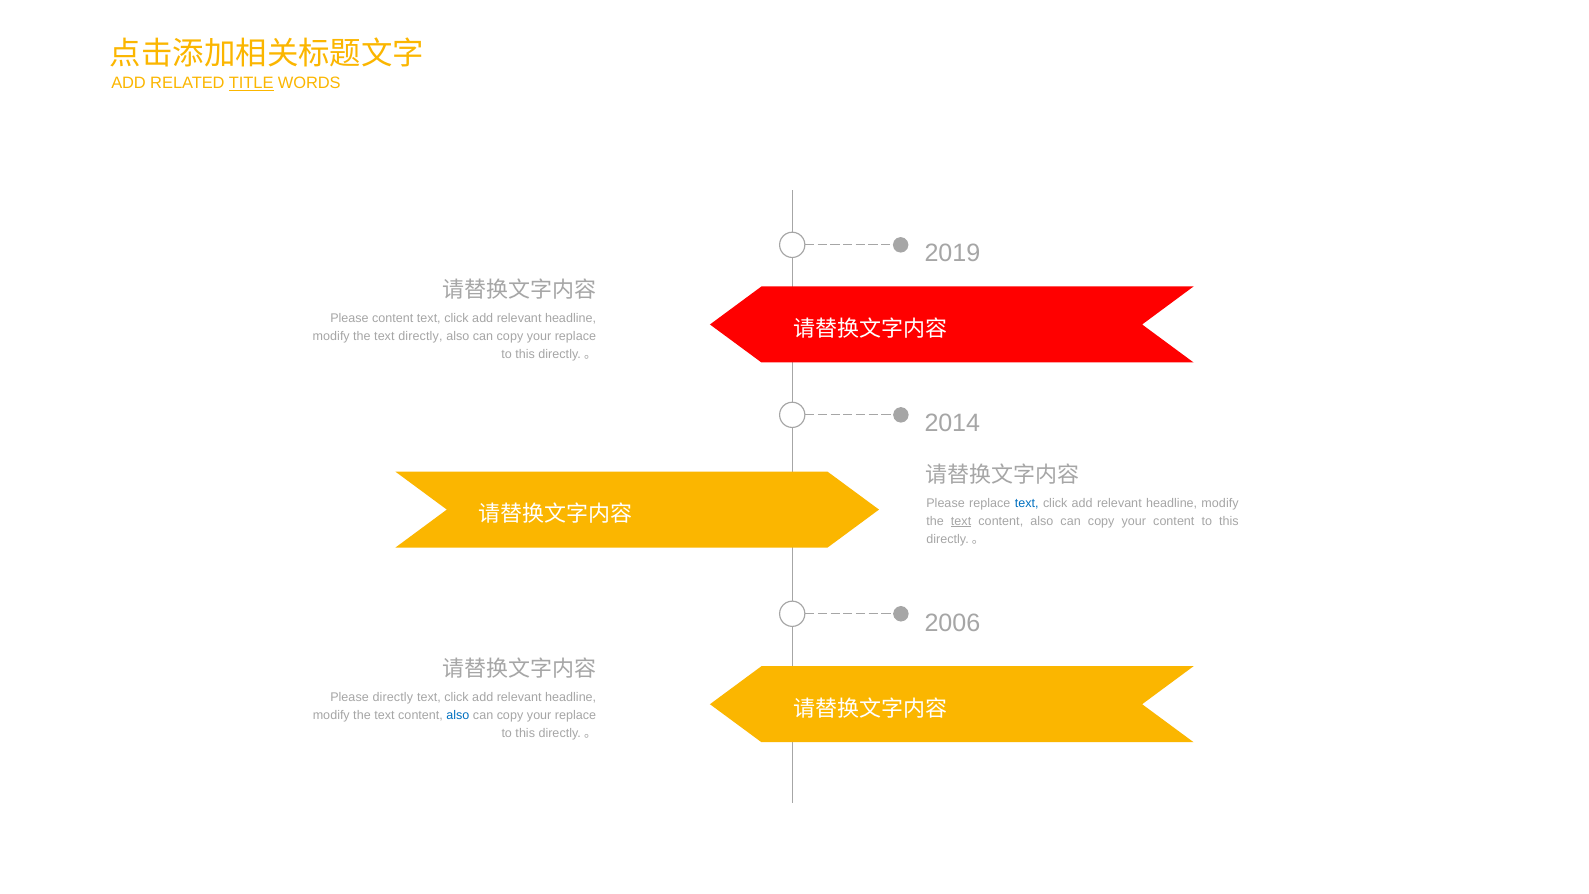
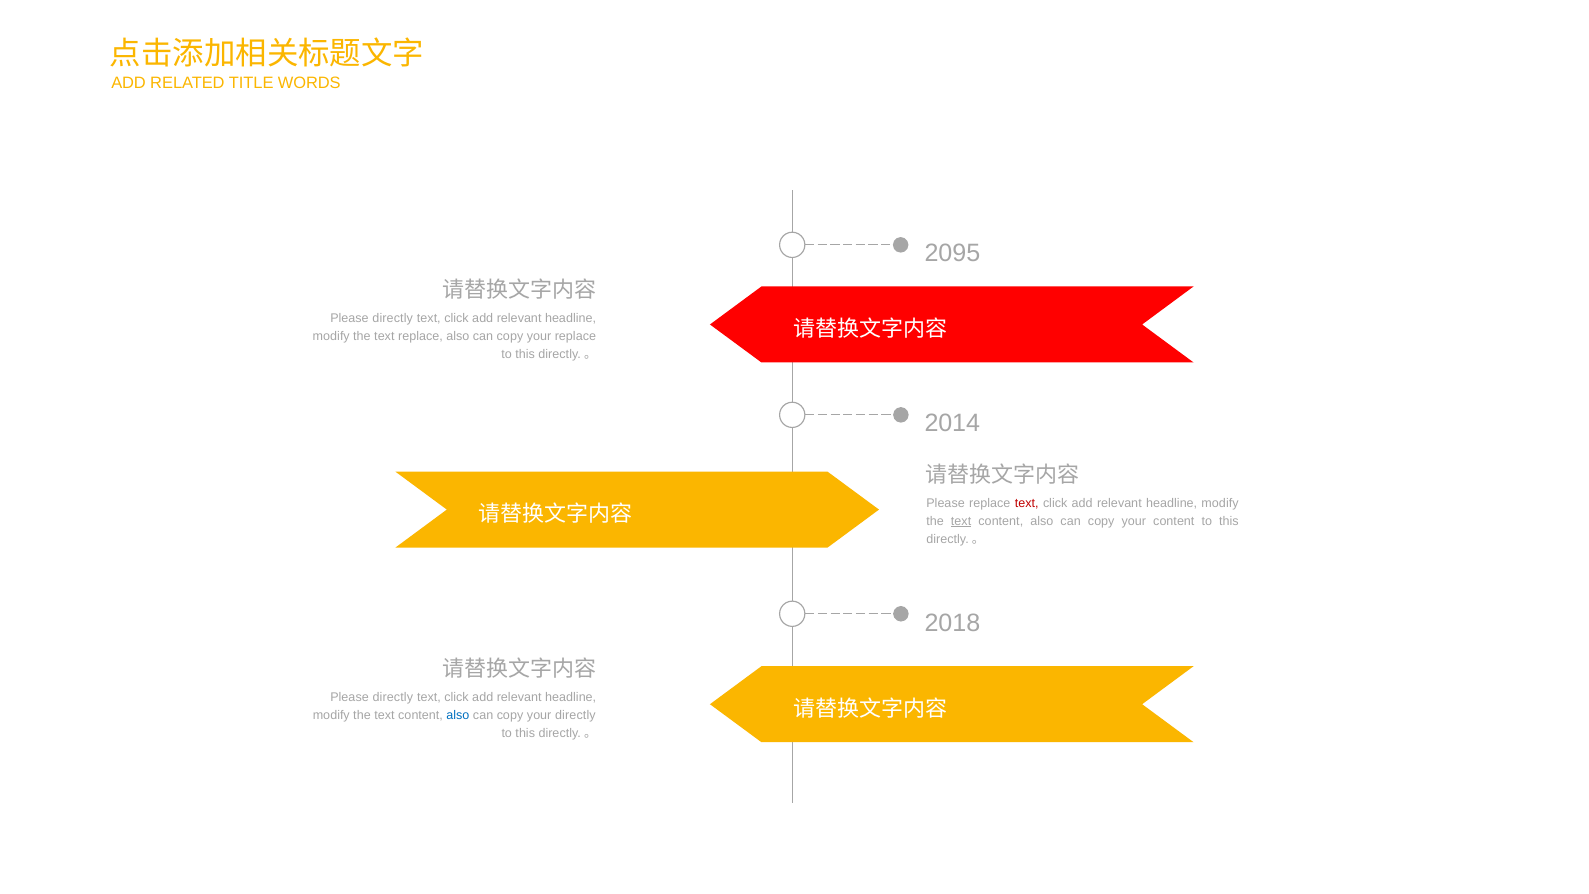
TITLE underline: present -> none (251, 83)
2019: 2019 -> 2095 (952, 253)
content: content -> directly (393, 318)
text directly: directly -> replace (420, 336)
text colour: blue -> red (1027, 503)
2006: 2006 -> 2018 (952, 623)
replace: replace -> directly (575, 715)
